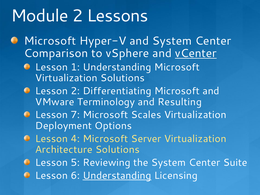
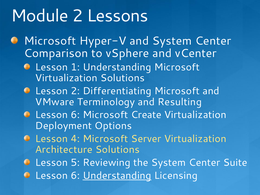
vCenter underline: present -> none (196, 53)
7: 7 -> 6 (75, 115)
Scales: Scales -> Create (146, 115)
